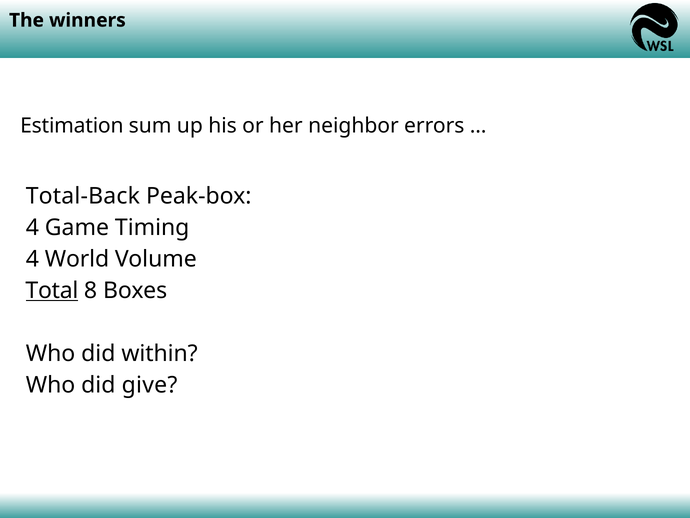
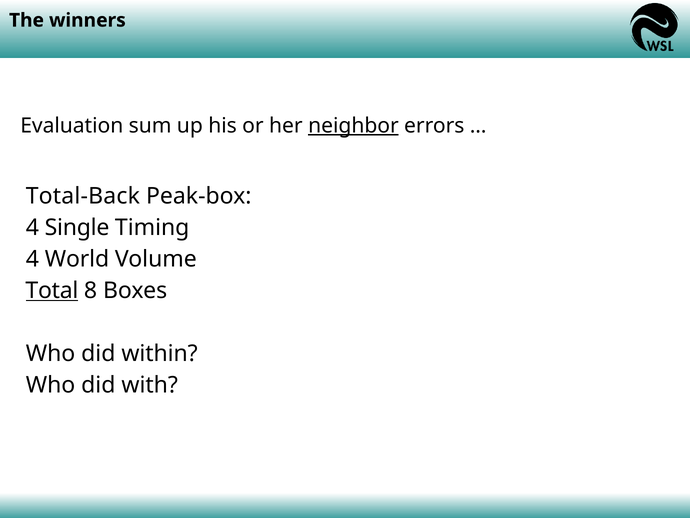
Estimation: Estimation -> Evaluation (72, 126)
neighbor underline: none -> present (353, 126)
Game: Game -> Single (77, 227)
give: give -> with (150, 385)
